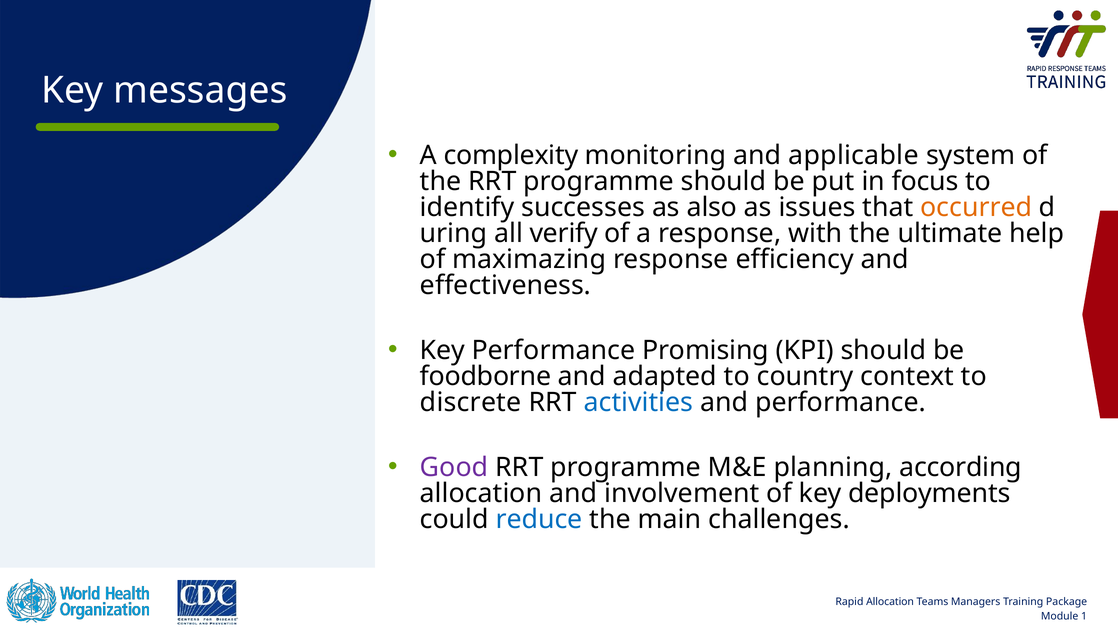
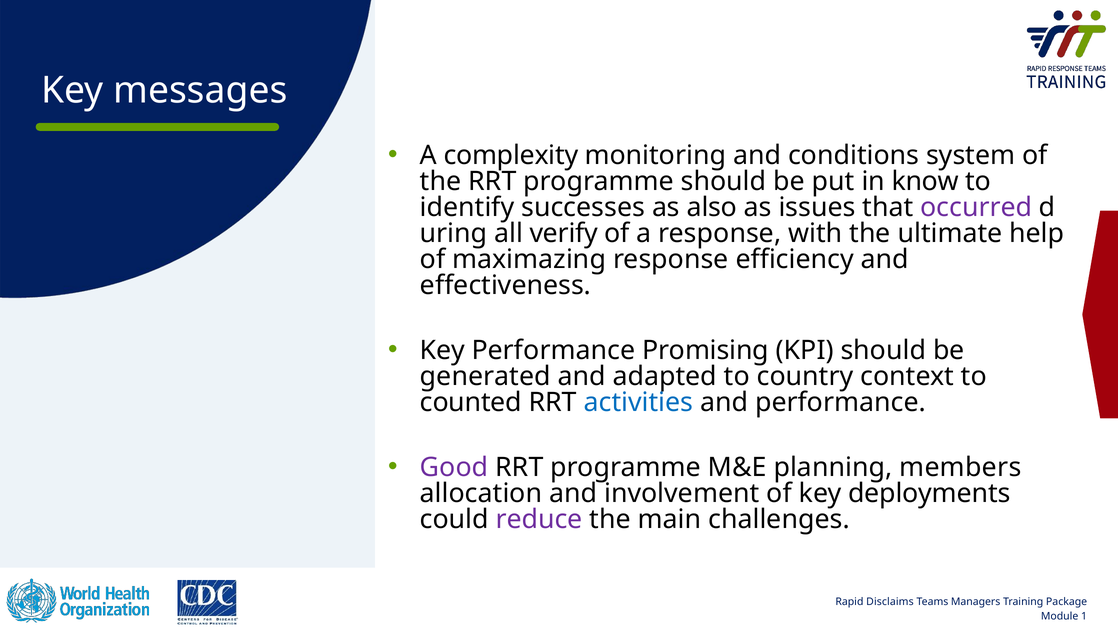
applicable: applicable -> conditions (854, 155)
focus: focus -> know (925, 181)
occurred colour: orange -> purple (976, 207)
foodborne: foodborne -> generated (485, 376)
discrete: discrete -> counted (471, 402)
according: according -> members (960, 467)
reduce colour: blue -> purple (539, 519)
Allocation: Allocation -> Disclaims (890, 602)
